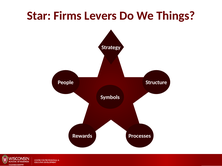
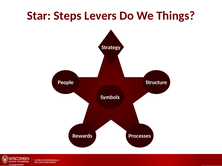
Firms: Firms -> Steps (68, 16)
